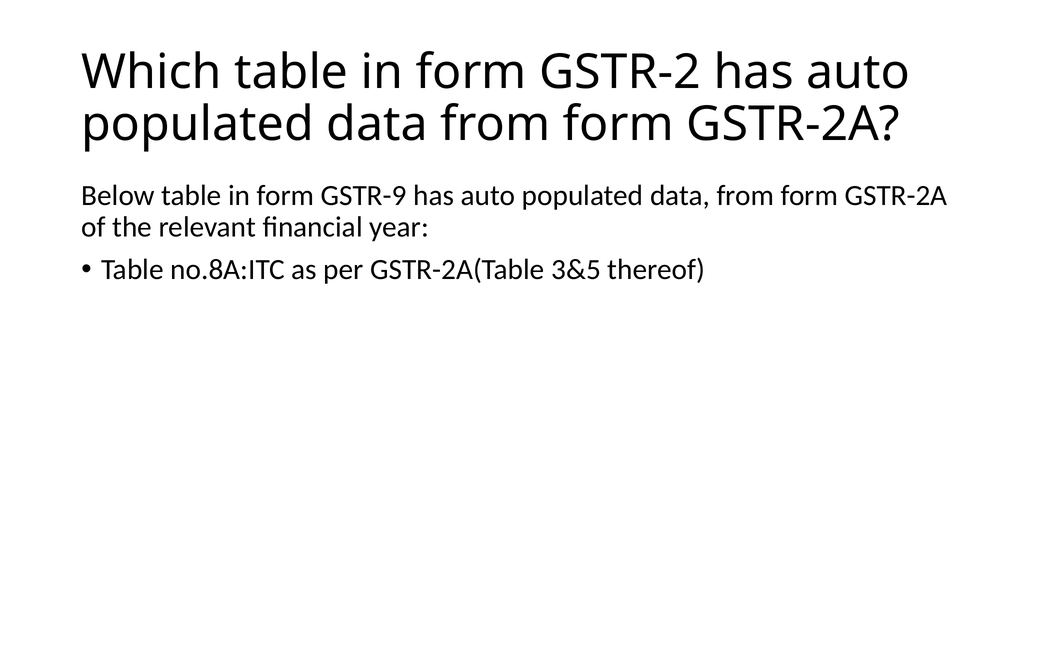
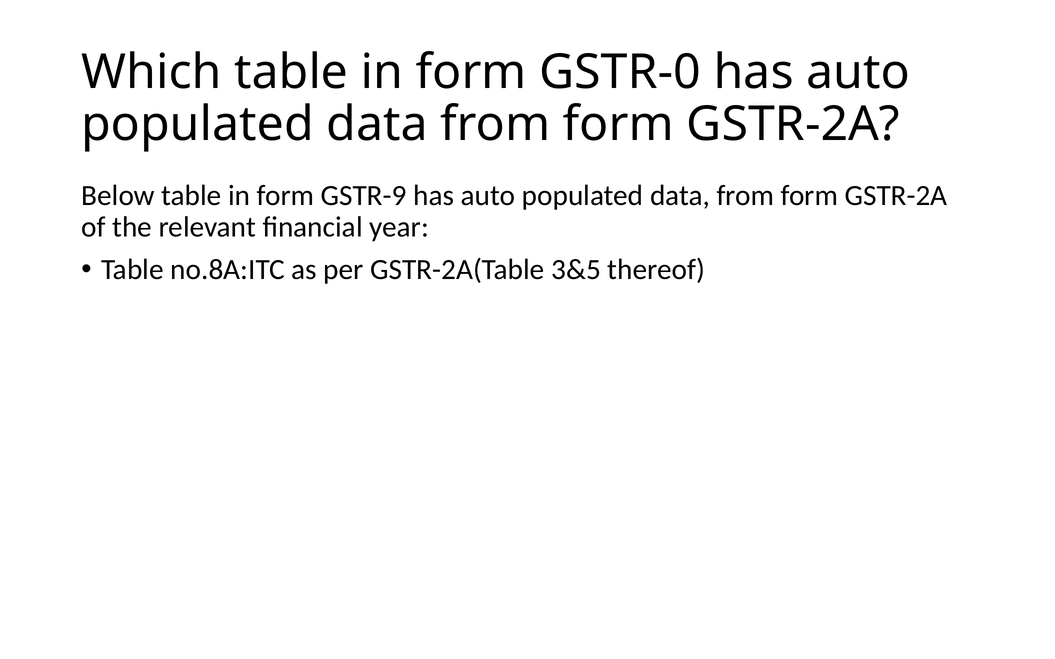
GSTR-2: GSTR-2 -> GSTR-0 (620, 72)
